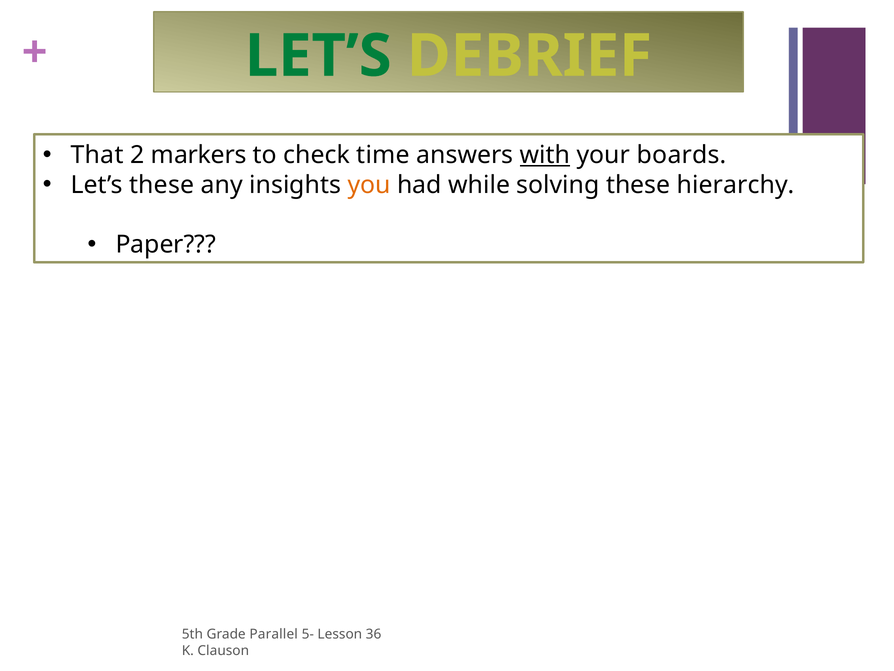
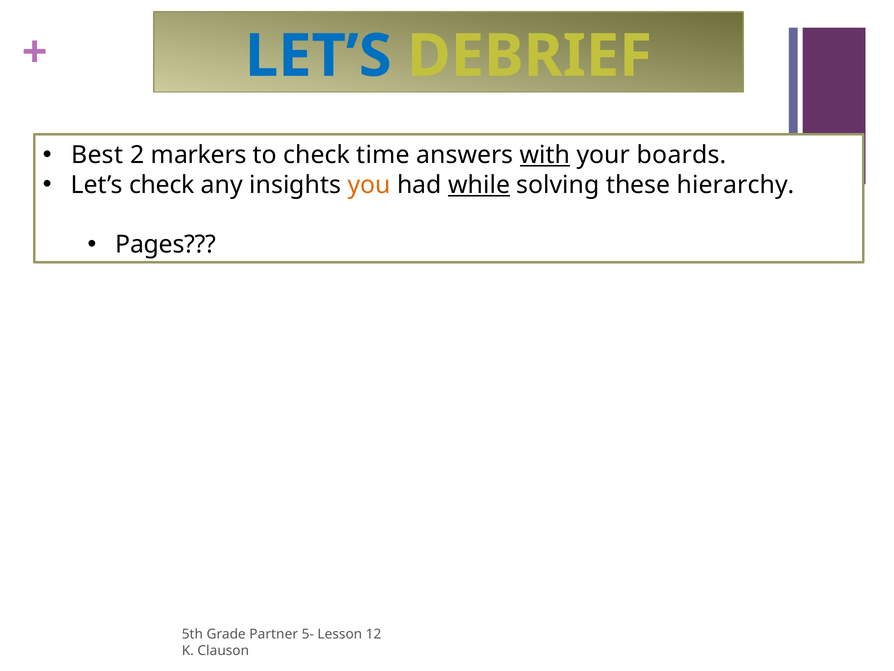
LET’S colour: green -> blue (318, 56)
That: That -> Best (97, 155)
Let’s these: these -> check (162, 185)
while underline: none -> present (479, 185)
Paper: Paper -> Pages (166, 245)
Parallel: Parallel -> Partner (274, 634)
36: 36 -> 12 (374, 634)
